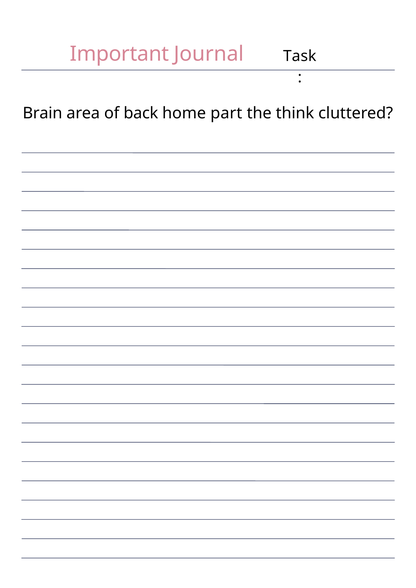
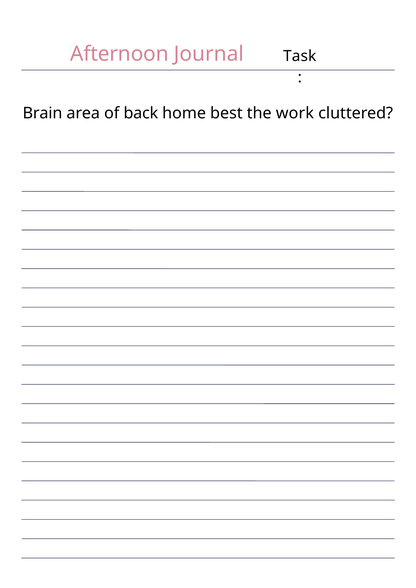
Important: Important -> Afternoon (119, 54)
part: part -> best (226, 113)
think: think -> work (295, 113)
